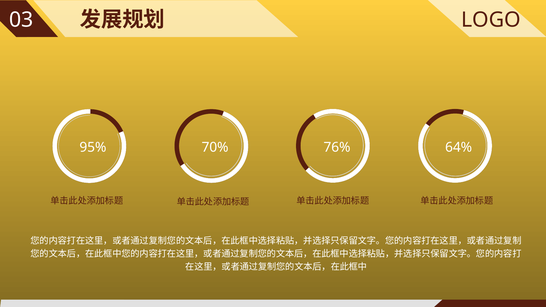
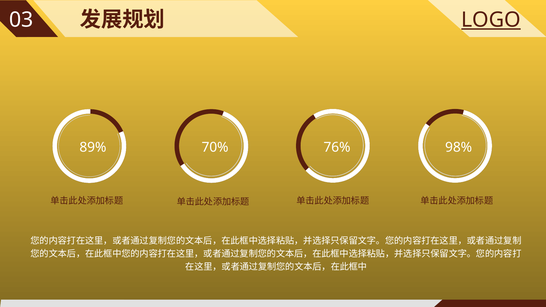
LOGO underline: none -> present (491, 20)
95%: 95% -> 89% (93, 147)
64%: 64% -> 98% (459, 147)
